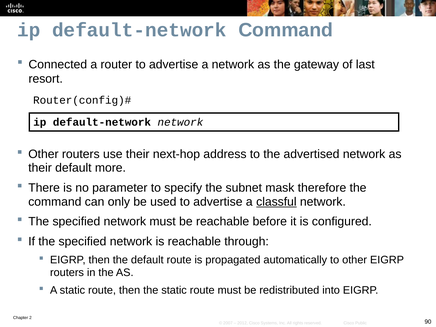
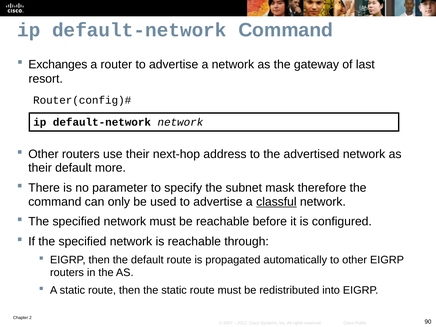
Connected: Connected -> Exchanges (58, 64)
